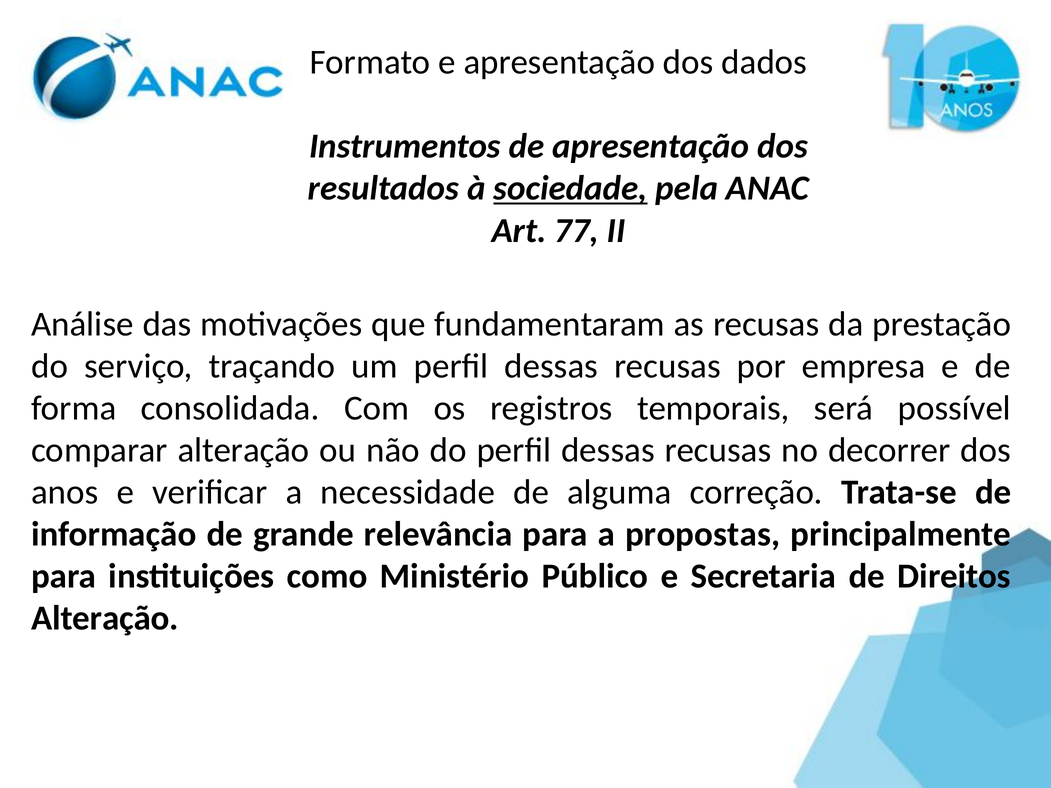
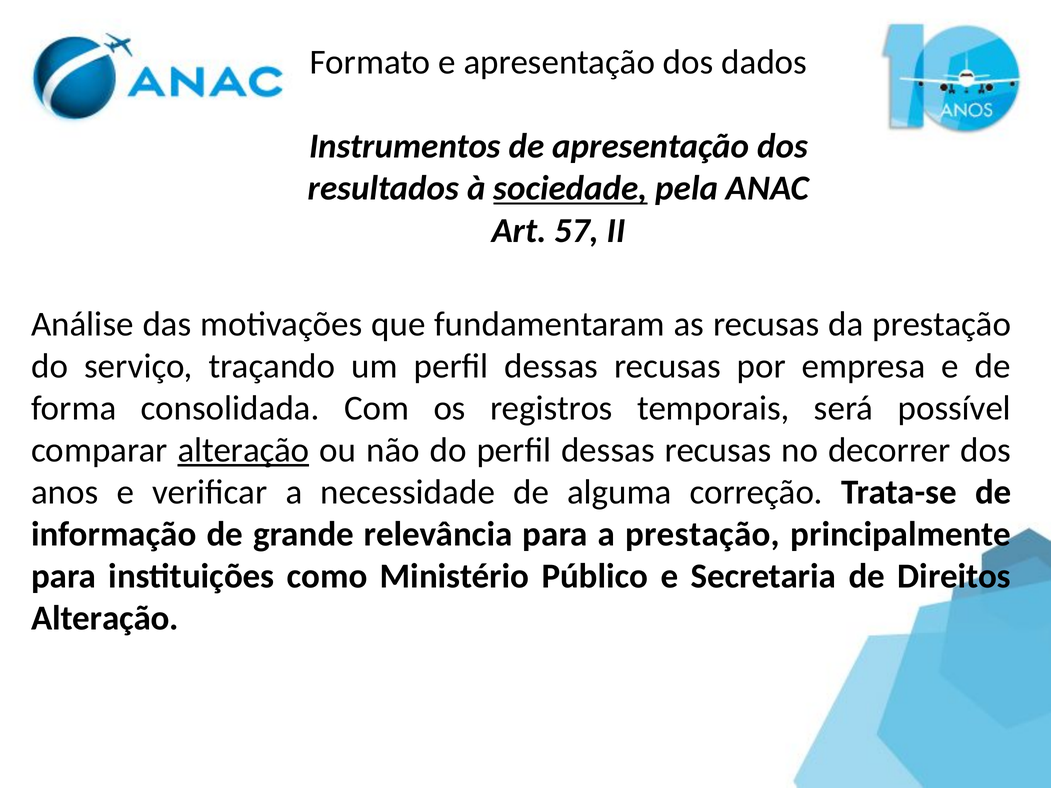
77: 77 -> 57 (577, 231)
alteração underline: none -> present (244, 450)
a propostas: propostas -> prestação (703, 534)
